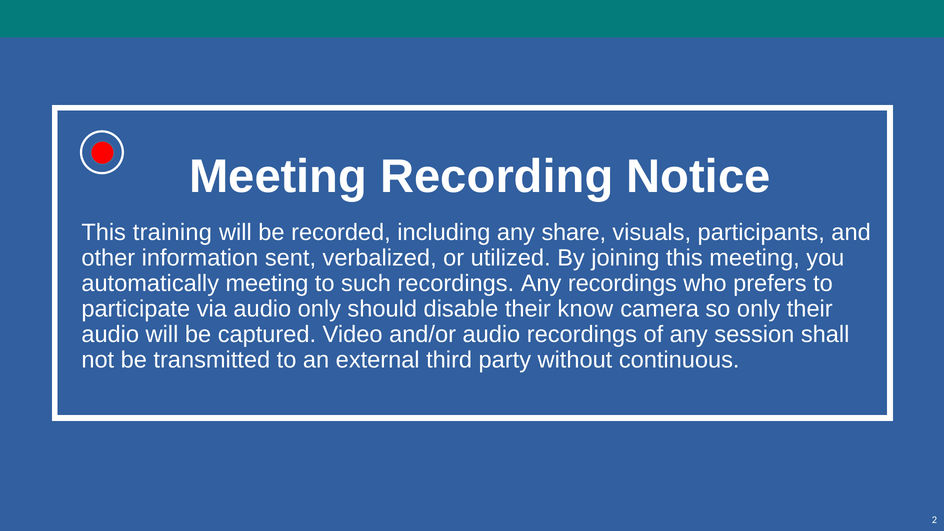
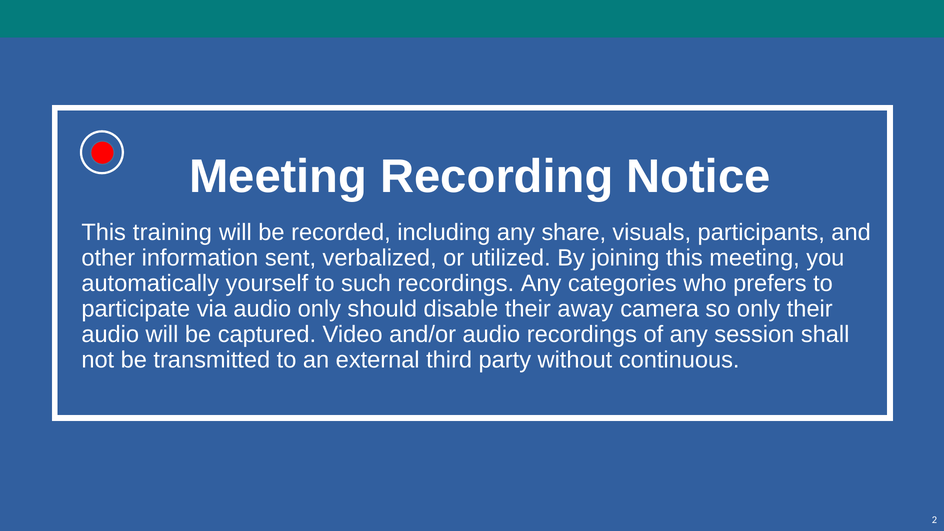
automatically meeting: meeting -> yourself (267, 284)
Any recordings: recordings -> categories (622, 284)
know: know -> away (585, 309)
